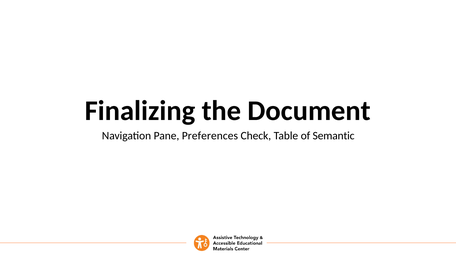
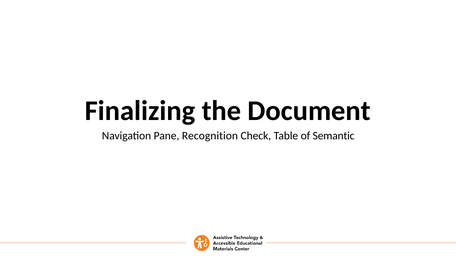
Preferences: Preferences -> Recognition (210, 136)
